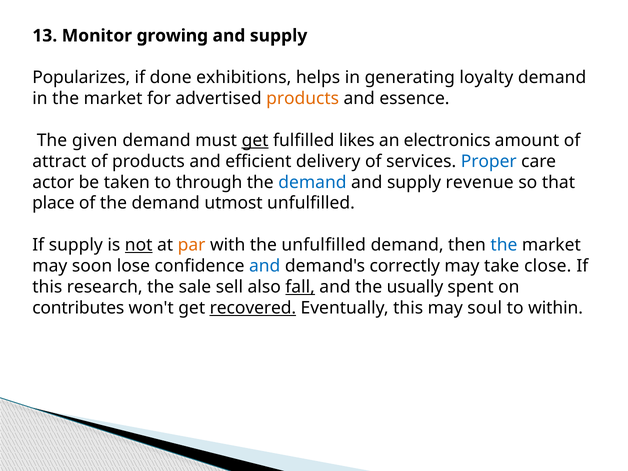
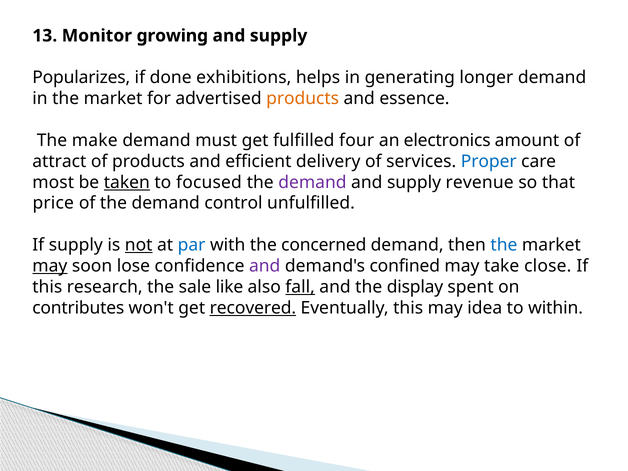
loyalty: loyalty -> longer (486, 78)
given: given -> make (95, 140)
get underline: present -> none (255, 140)
likes: likes -> four (357, 140)
actor: actor -> most (53, 182)
taken underline: none -> present (127, 182)
through: through -> focused (209, 182)
demand colour: blue -> purple (312, 182)
place: place -> price (53, 203)
utmost: utmost -> control (233, 203)
par colour: orange -> blue (192, 245)
the unfulfilled: unfulfilled -> concerned (324, 245)
may underline: none -> present (50, 266)
and colour: blue -> purple (265, 266)
correctly: correctly -> confined (405, 266)
sell: sell -> like (229, 287)
usually: usually -> display (415, 287)
soul: soul -> idea (485, 308)
